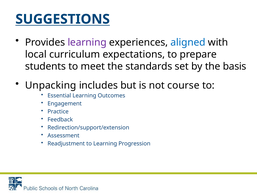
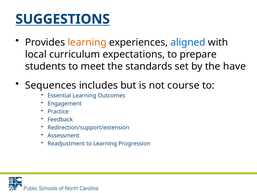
learning colour: purple -> orange (87, 42)
basis: basis -> have (235, 66)
Unpacking: Unpacking -> Sequences (51, 85)
